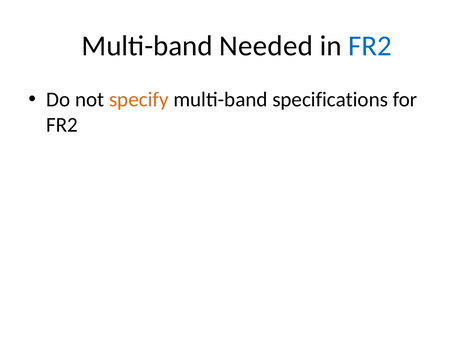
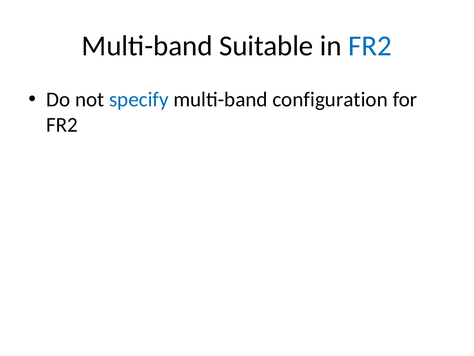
Needed: Needed -> Suitable (266, 46)
specify colour: orange -> blue (139, 99)
specifications: specifications -> configuration (330, 99)
